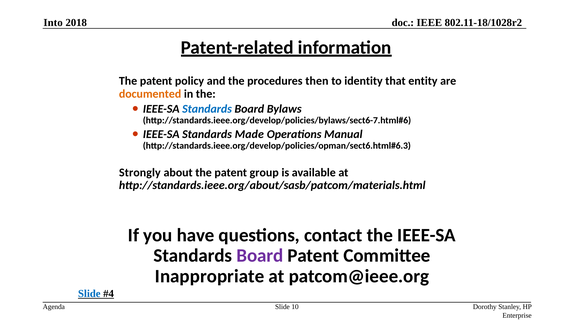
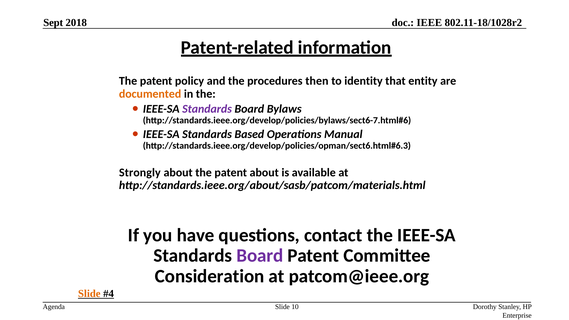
Into: Into -> Sept (53, 23)
Standards colour: blue -> purple (207, 109)
Made: Made -> Based (249, 134)
patent group: group -> about (264, 173)
Inappropriate: Inappropriate -> Consideration (210, 276)
Slide colour: blue -> orange (89, 294)
